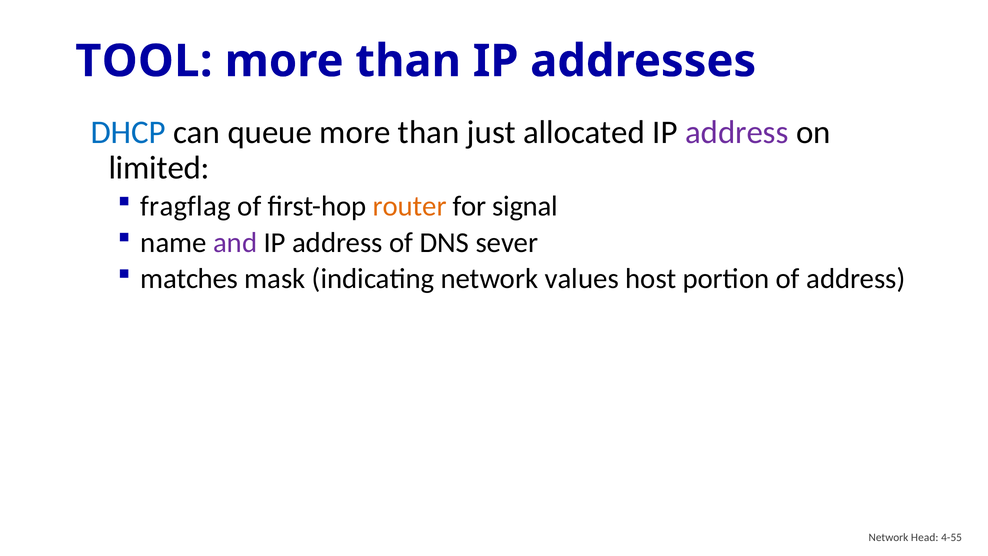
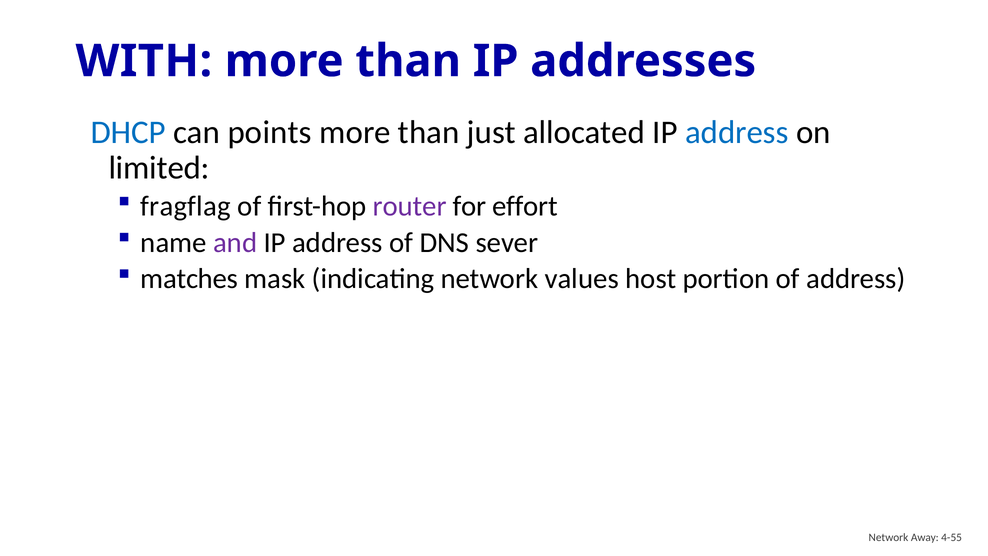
TOOL: TOOL -> WITH (144, 61)
queue: queue -> points (270, 132)
address colour: purple -> blue (737, 132)
router colour: orange -> purple (410, 206)
signal: signal -> effort (525, 206)
Head: Head -> Away (925, 537)
